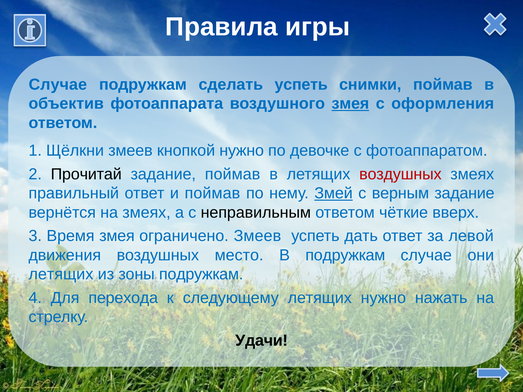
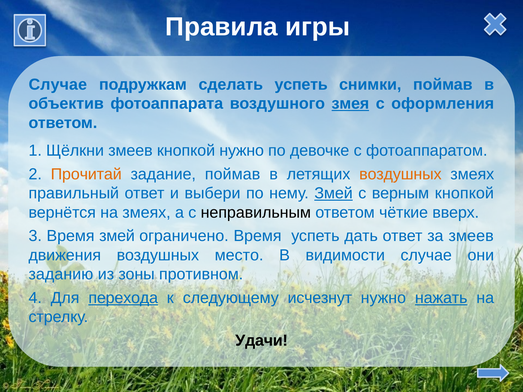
Прочитай colour: black -> orange (86, 174)
воздушных colour: red -> orange (400, 174)
и поймав: поймав -> выбери (212, 193)
верным задание: задание -> кнопкой (464, 193)
Время змея: змея -> змей (117, 236)
ограничено Змеев: Змеев -> Время (258, 236)
за левой: левой -> змеев (471, 236)
В подружкам: подружкам -> видимости (345, 255)
летящих: летящих -> заданию (61, 275)
зоны подружкам: подружкам -> противном (201, 275)
перехода underline: none -> present (123, 298)
следующему летящих: летящих -> исчезнут (320, 298)
нажать underline: none -> present (441, 298)
